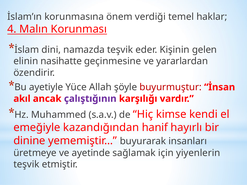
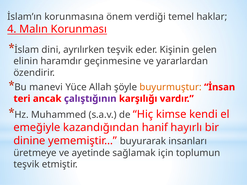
namazda: namazda -> ayrılırken (84, 50)
nasihatte: nasihatte -> haramdır (61, 61)
ayetiyle: ayetiyle -> manevi (46, 87)
buyurmuştur colour: red -> orange (171, 87)
akıl: akıl -> teri (22, 99)
yiyenlerin: yiyenlerin -> toplumun (198, 153)
